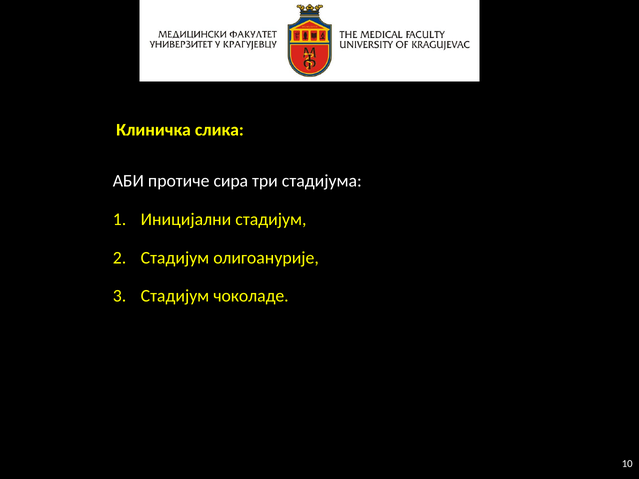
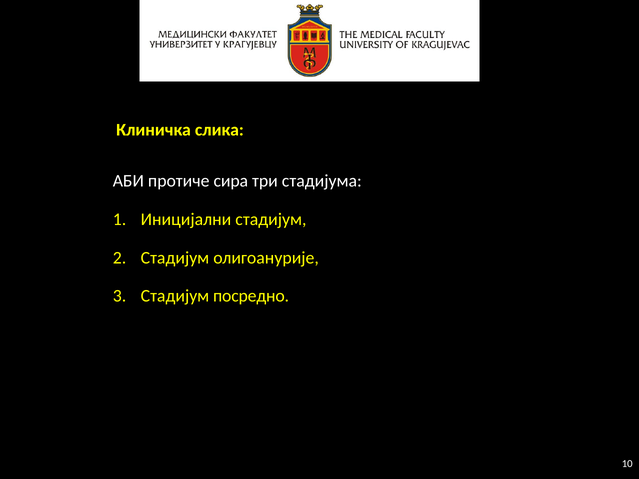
чоколаде: чоколаде -> посредно (251, 296)
